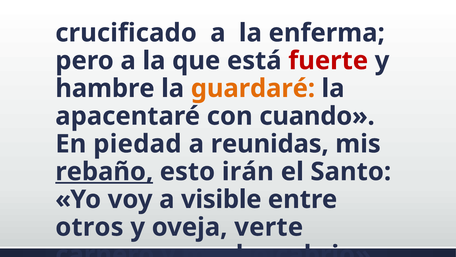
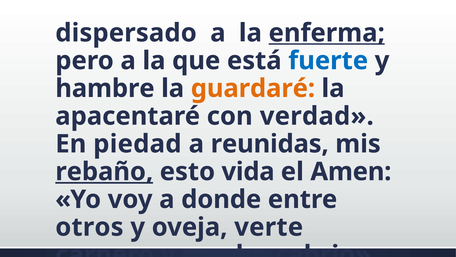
crucificado: crucificado -> dispersado (126, 33)
enferma underline: none -> present (327, 33)
fuerte colour: red -> blue (328, 61)
cuando: cuando -> verdad (317, 116)
irán: irán -> vida (248, 171)
Santo: Santo -> Amen (351, 171)
visible: visible -> donde (221, 199)
